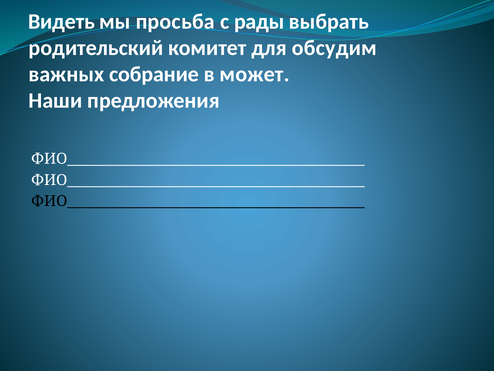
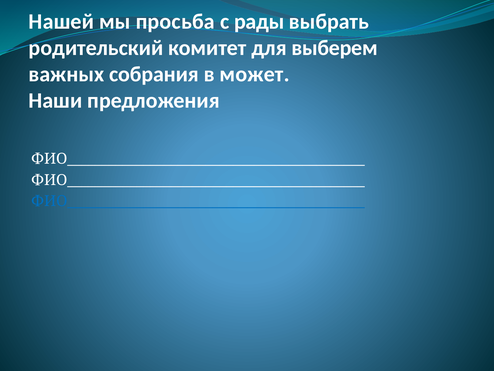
Видеть: Видеть -> Нашей (61, 21)
обсудим: обсудим -> выберем (335, 48)
собрание: собрание -> собрания (154, 74)
ФИО___________________________________________ colour: black -> blue (198, 201)
